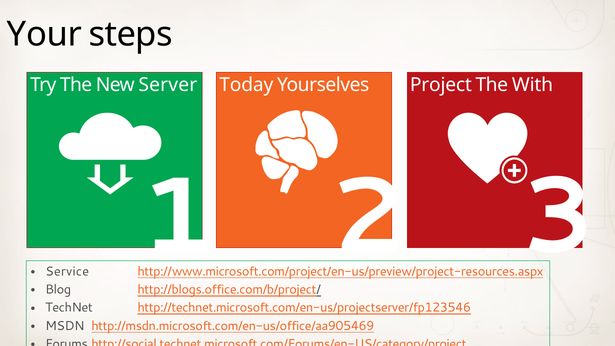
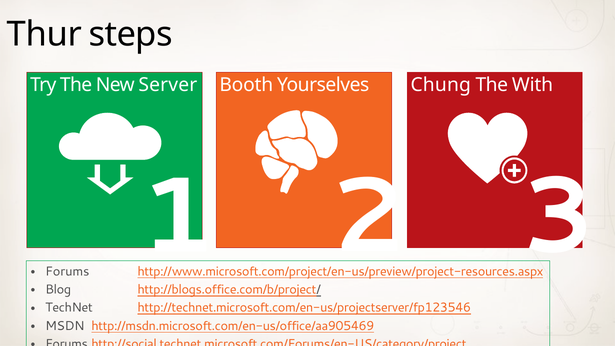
Your: Your -> Thur (44, 35)
Today: Today -> Booth (246, 85)
Project: Project -> Chung (441, 85)
Service: Service -> Forums (67, 271)
